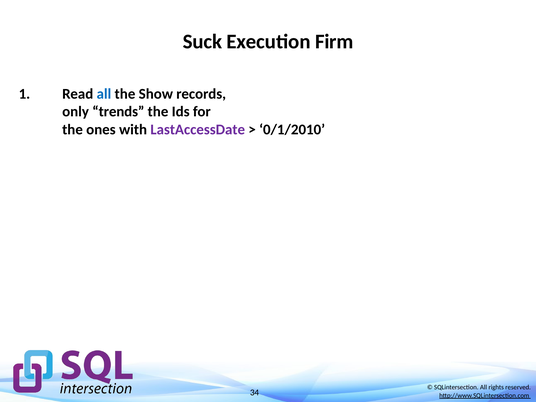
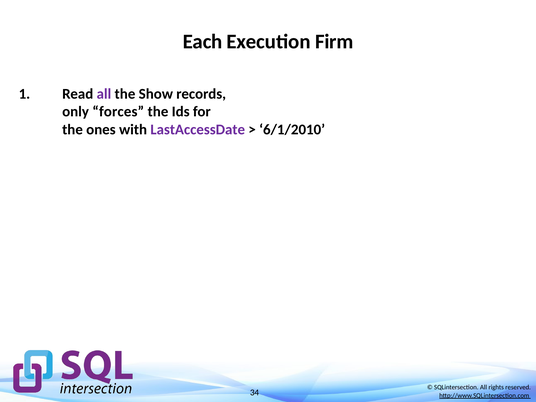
Suck: Suck -> Each (203, 42)
all colour: blue -> purple (104, 94)
trends: trends -> forces (118, 112)
0/1/2010: 0/1/2010 -> 6/1/2010 (292, 130)
